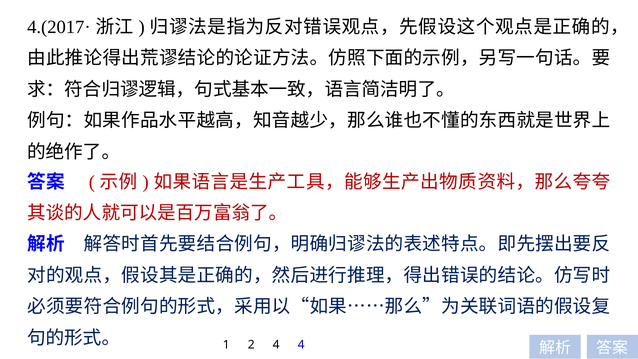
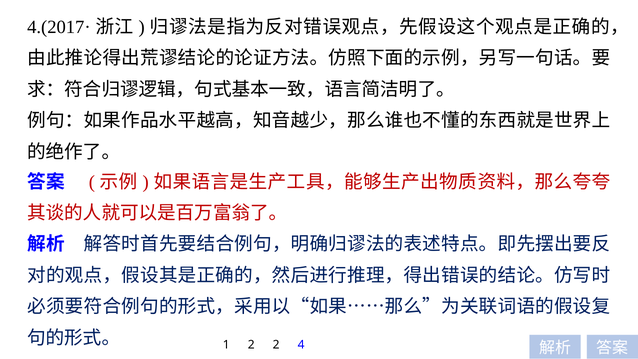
2 4: 4 -> 2 (276, 345)
